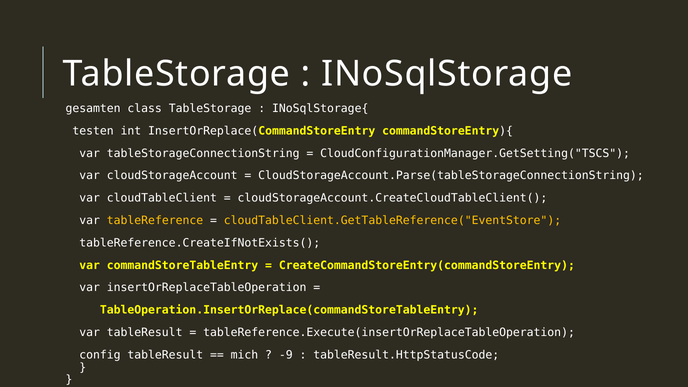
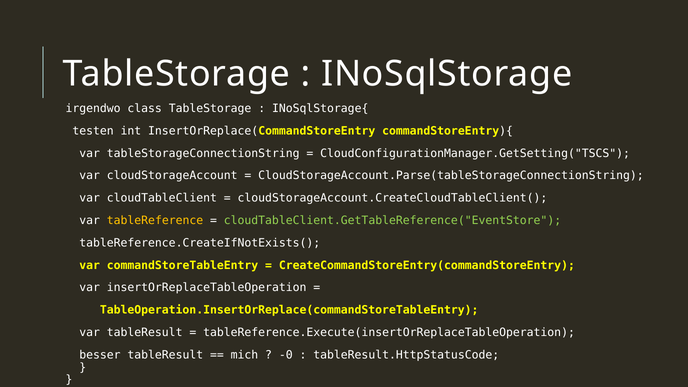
gesamten: gesamten -> irgendwo (93, 108)
cloudTableClient.GetTableReference("EventStore colour: yellow -> light green (392, 220)
config: config -> besser (100, 355)
-9: -9 -> -0 (286, 355)
